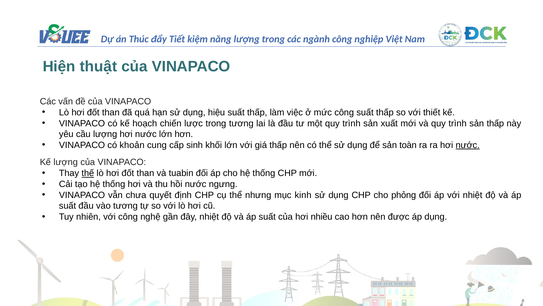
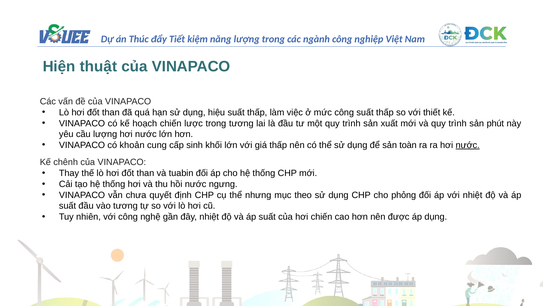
sản thấp: thấp -> phút (495, 123)
Kế lượng: lượng -> chênh (66, 162)
thế underline: present -> none (88, 173)
kinh: kinh -> theo (303, 195)
hơi nhiều: nhiều -> chiến (322, 216)
